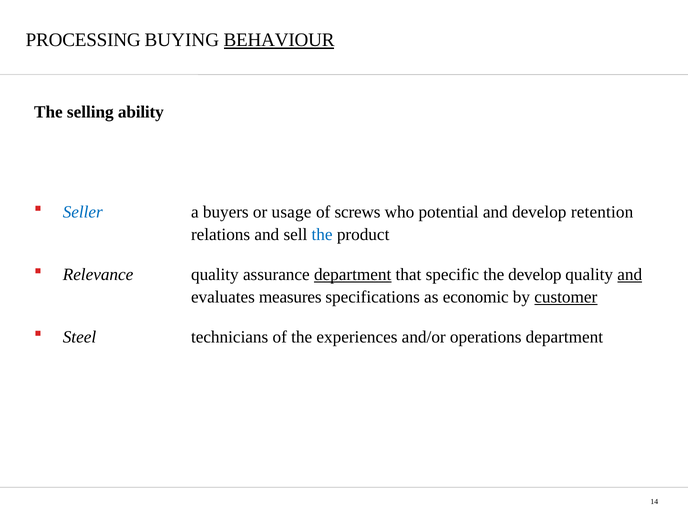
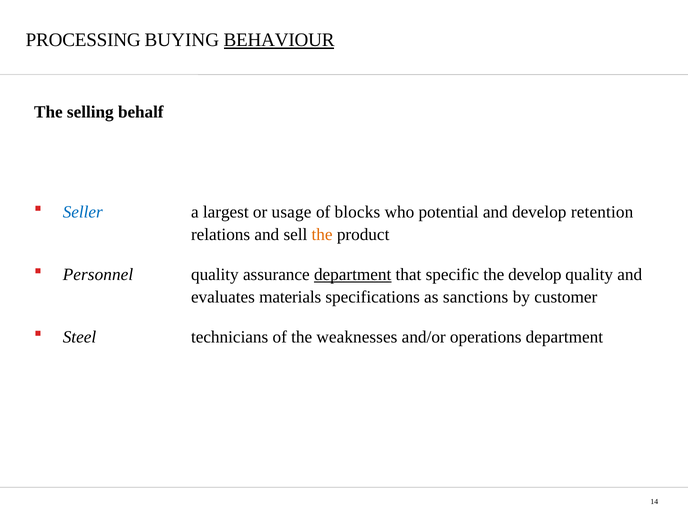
ability: ability -> behalf (141, 112)
buyers: buyers -> largest (226, 212)
screws: screws -> blocks (357, 212)
the colour: blue -> orange (322, 235)
Relevance: Relevance -> Personnel (98, 274)
and underline: present -> none (630, 274)
measures: measures -> materials (290, 297)
economic: economic -> sanctions (476, 297)
customer underline: present -> none (566, 297)
experiences: experiences -> weaknesses (357, 337)
